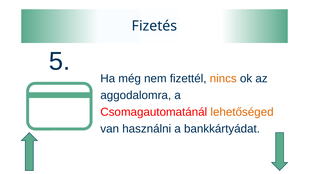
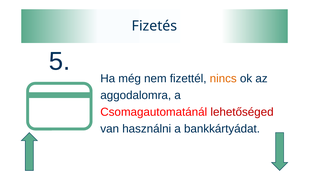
lehetőséged colour: orange -> red (242, 112)
